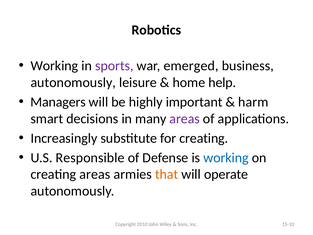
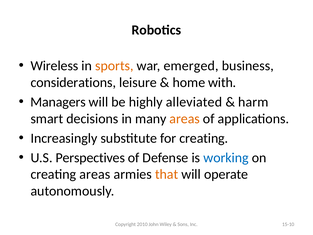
Working: Working -> Wireless (54, 66)
sports colour: purple -> orange (114, 66)
autonomously: autonomously -> considerations (73, 82)
help: help -> with (222, 82)
important: important -> alleviated (194, 102)
areas colour: purple -> orange (185, 119)
Responsible: Responsible -> Perspectives (90, 158)
